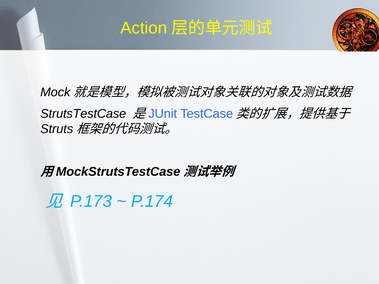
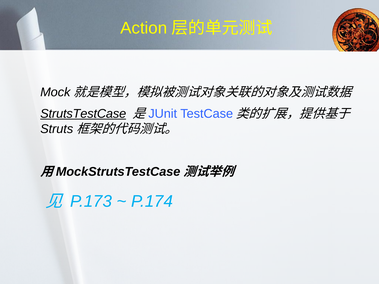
StrutsTestCase underline: none -> present (83, 114)
